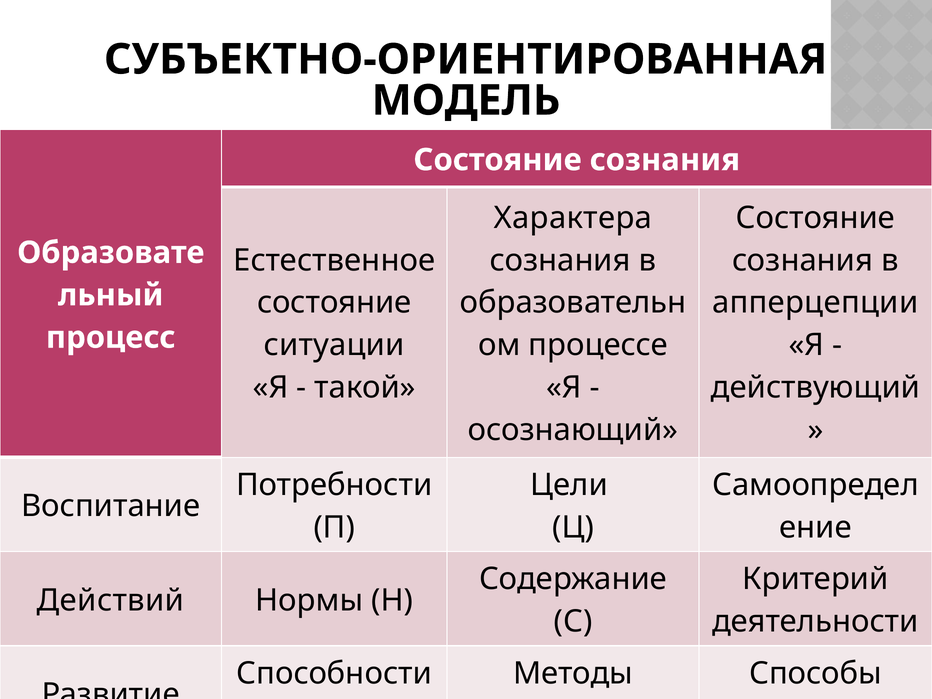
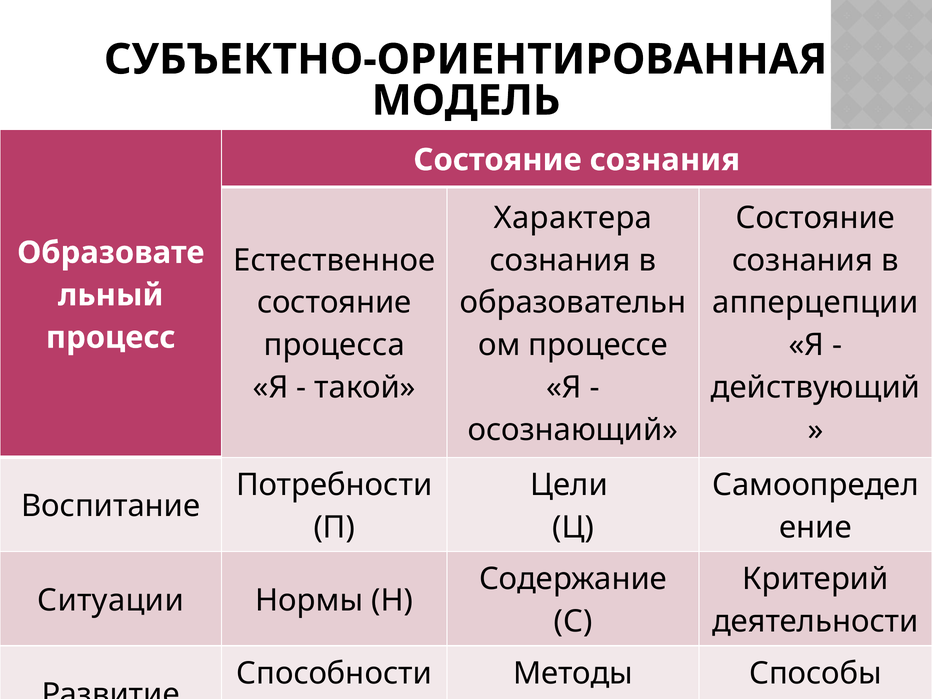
ситуации: ситуации -> процесса (334, 345)
Действий: Действий -> Ситуации (111, 600)
